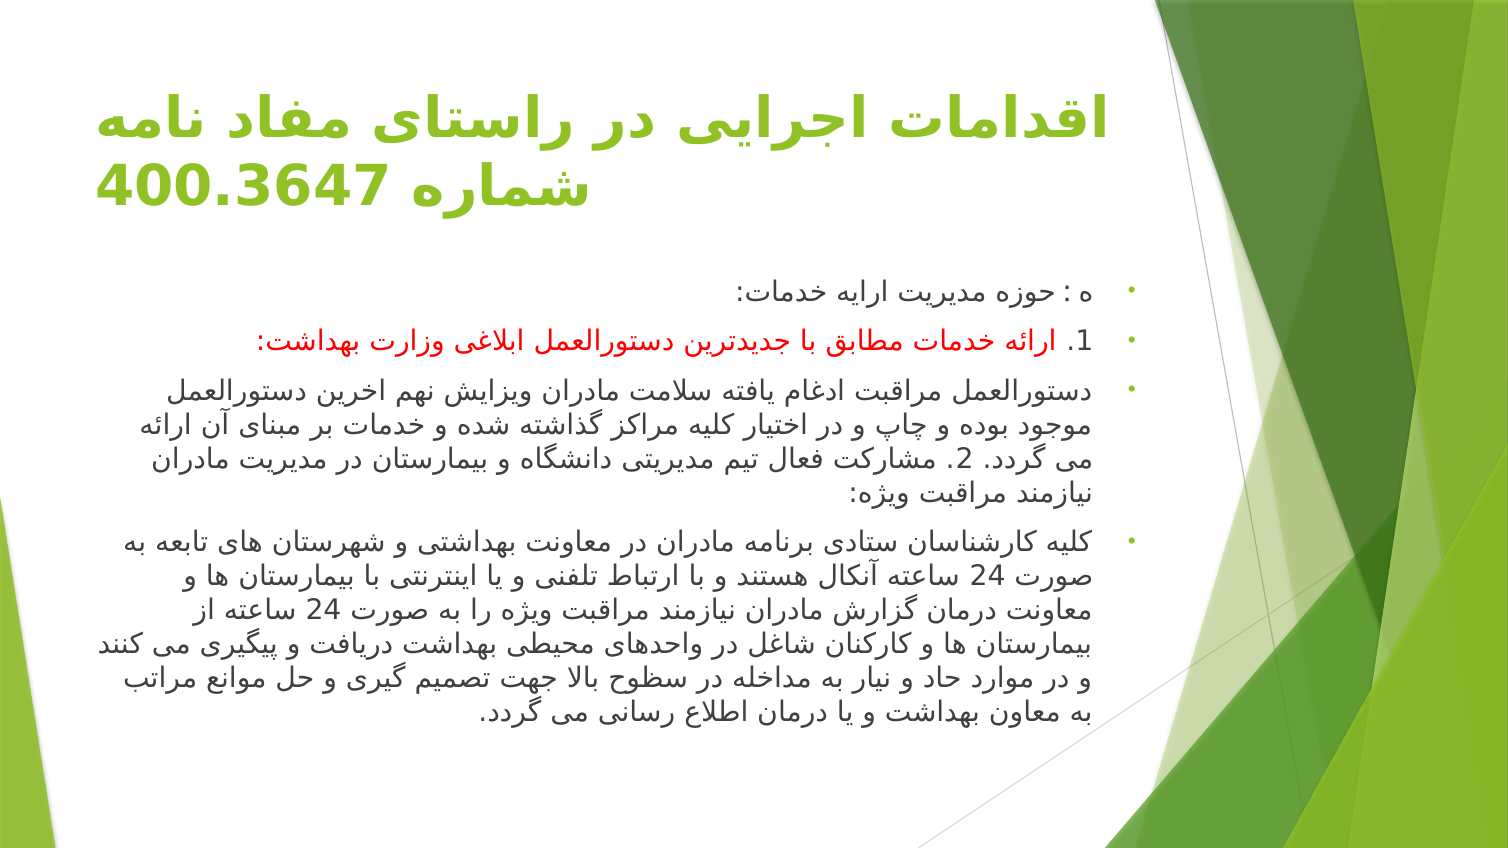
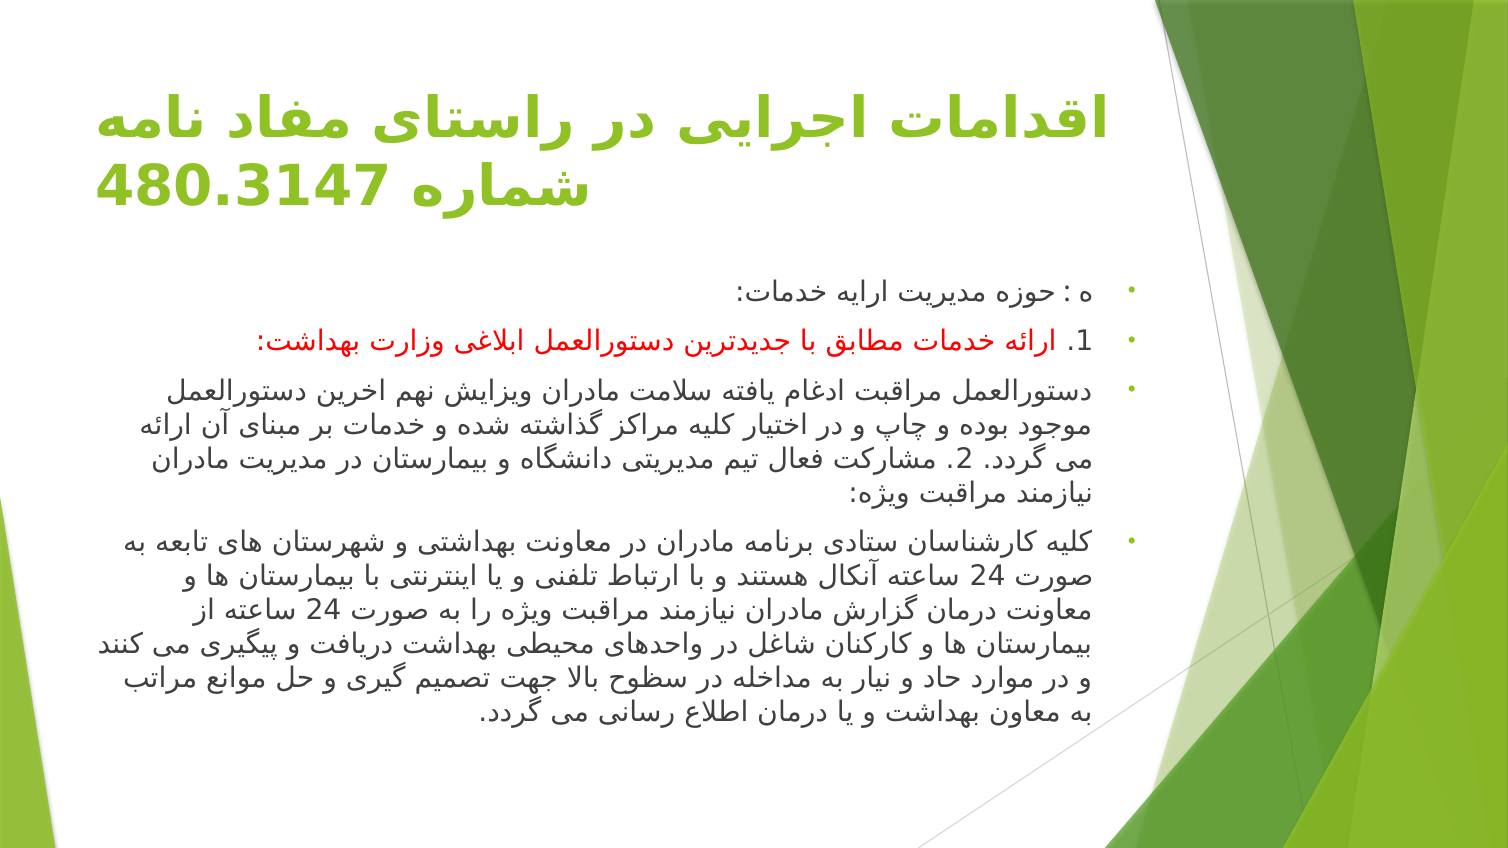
400.3647: 400.3647 -> 480.3147 (243, 187)
